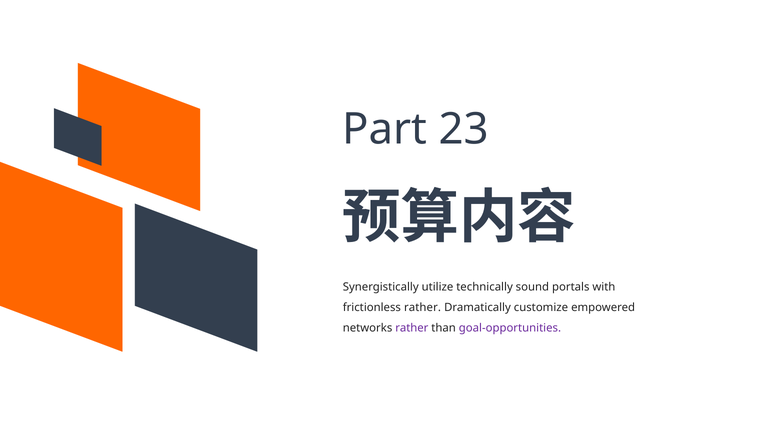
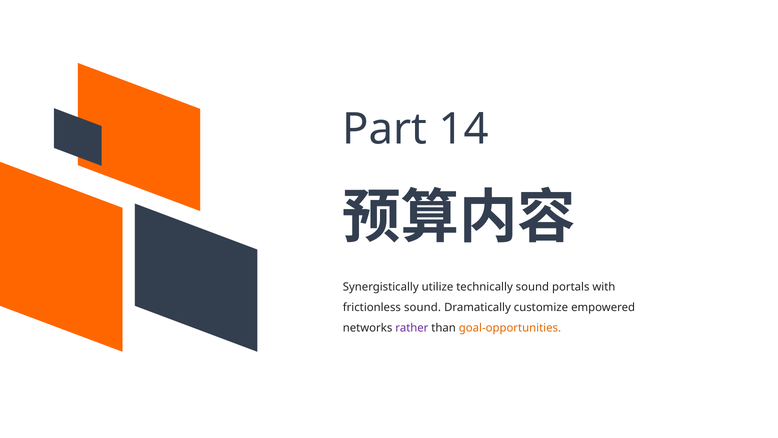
23: 23 -> 14 (464, 129)
frictionless rather: rather -> sound (422, 307)
goal-opportunities colour: purple -> orange (510, 328)
